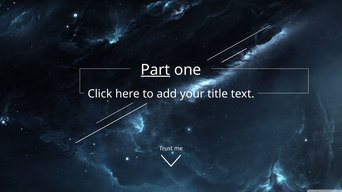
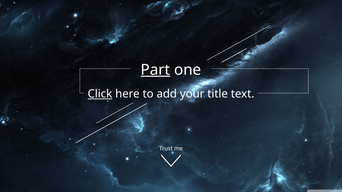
Click underline: none -> present (100, 94)
